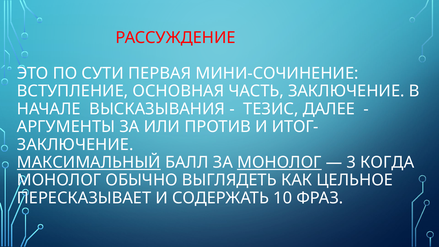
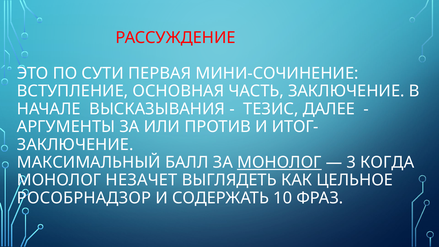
МАКСИМАЛЬНЫЙ underline: present -> none (89, 162)
ОБЫЧНО: ОБЫЧНО -> НЕЗАЧЕТ (142, 180)
ПЕРЕСКАЗЫВАЕТ: ПЕРЕСКАЗЫВАЕТ -> РОСОБРНАДЗОР (84, 198)
